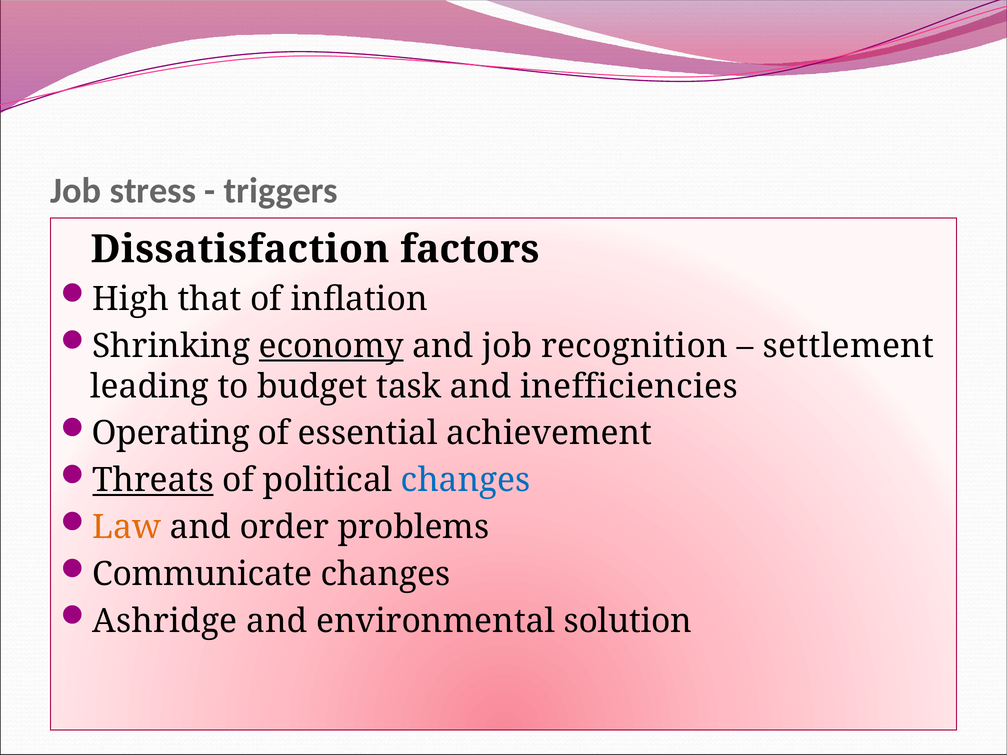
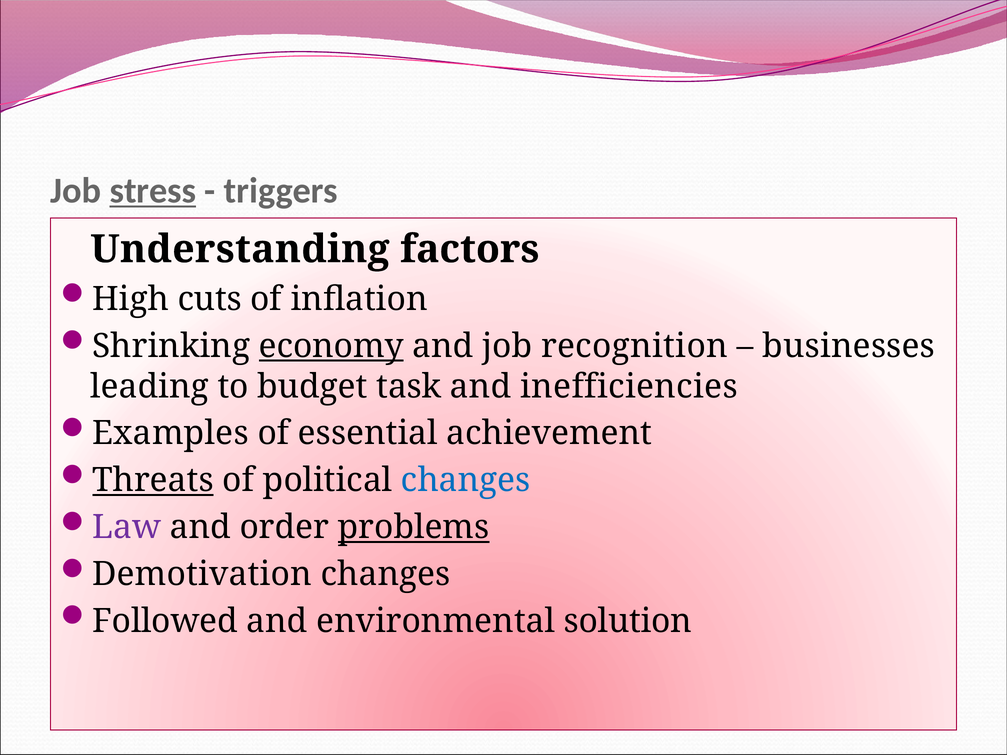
stress underline: none -> present (153, 191)
Dissatisfaction: Dissatisfaction -> Understanding (240, 249)
that: that -> cuts (210, 299)
settlement: settlement -> businesses (849, 346)
Operating: Operating -> Examples (170, 434)
Law colour: orange -> purple (127, 528)
problems underline: none -> present (414, 528)
Communicate: Communicate -> Demotivation (202, 574)
Ashridge: Ashridge -> Followed (165, 621)
